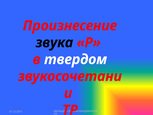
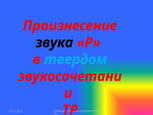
твердом colour: white -> light blue (76, 59)
